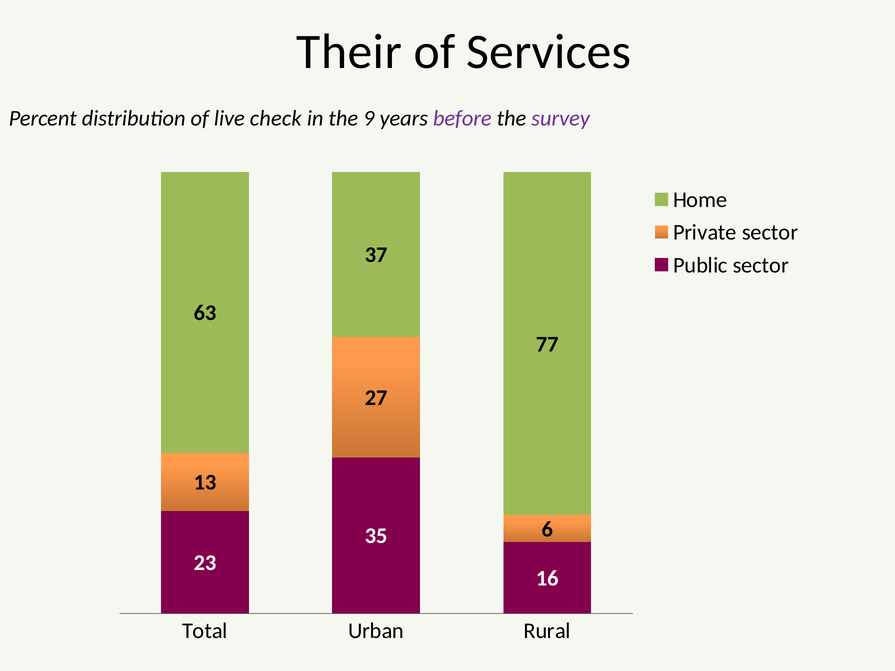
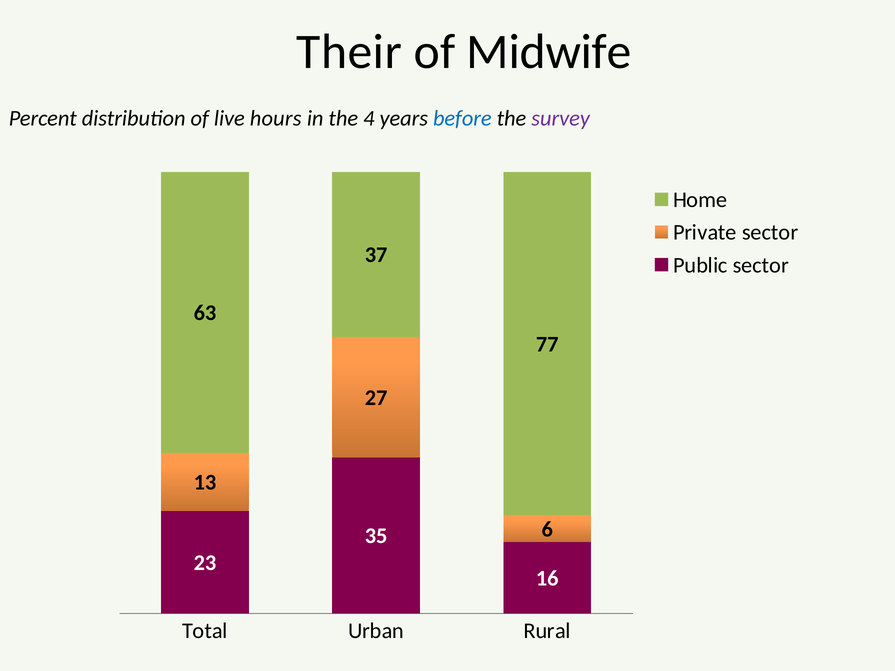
Services: Services -> Midwife (549, 52)
check: check -> hours (276, 119)
9: 9 -> 4 (369, 119)
before colour: purple -> blue (462, 119)
